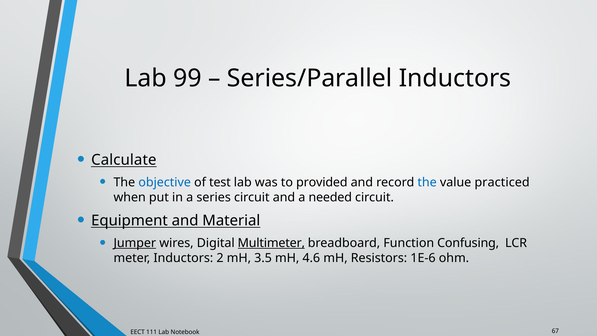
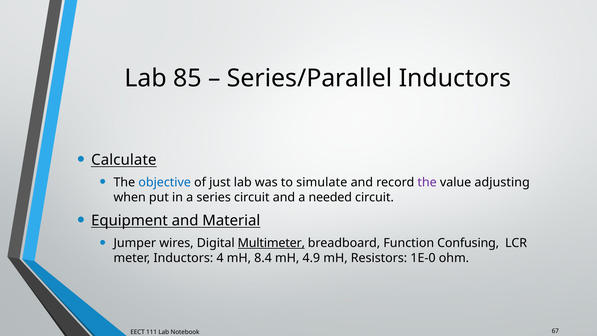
99: 99 -> 85 (187, 78)
test: test -> just (220, 182)
provided: provided -> simulate (322, 182)
the colour: blue -> purple (427, 182)
practiced: practiced -> adjusting (502, 182)
Jumper underline: present -> none (135, 243)
2: 2 -> 4 (220, 258)
3.5: 3.5 -> 8.4 (263, 258)
4.6: 4.6 -> 4.9 (311, 258)
1E-6: 1E-6 -> 1E-0 (423, 258)
